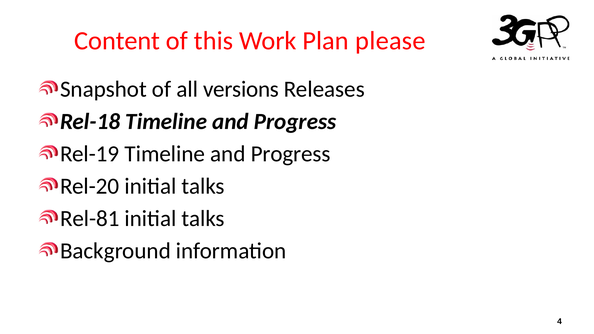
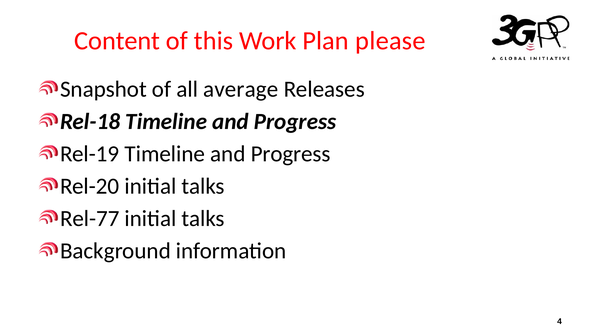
versions: versions -> average (241, 89)
Rel-81: Rel-81 -> Rel-77 (90, 219)
